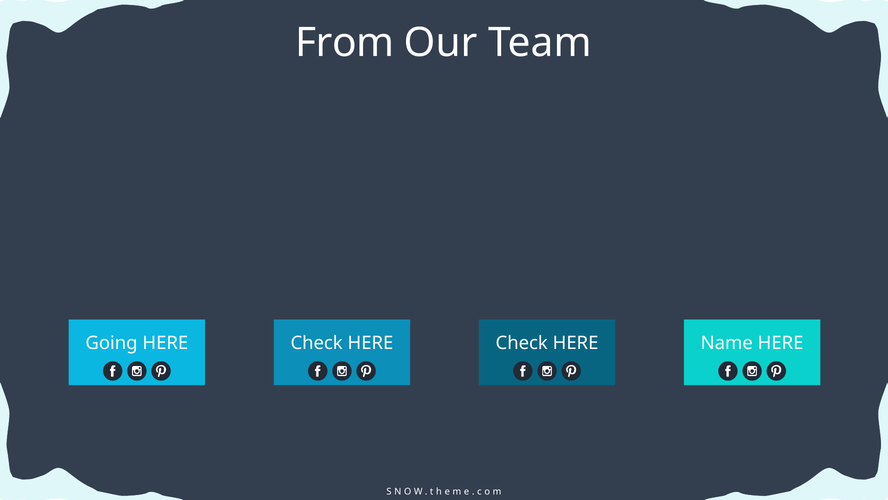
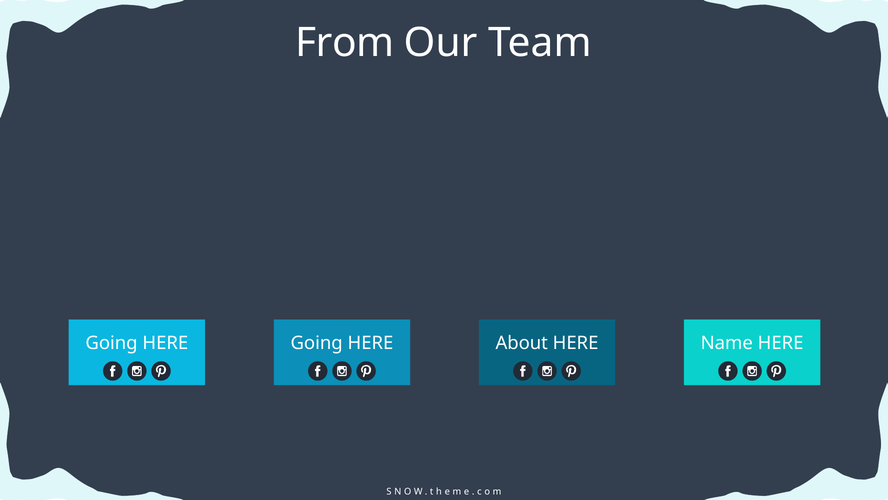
Check: Check -> Going (317, 343)
Check: Check -> About (522, 343)
